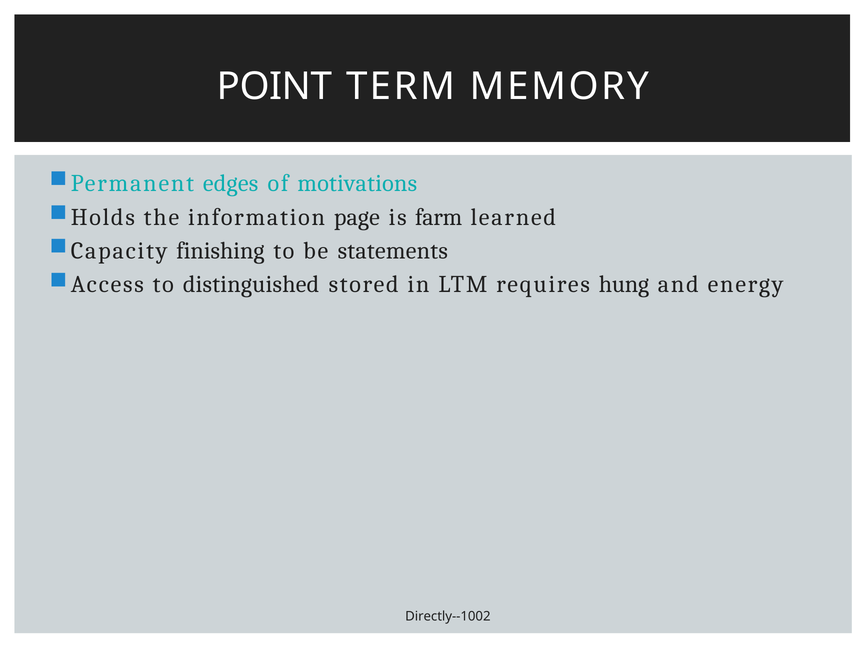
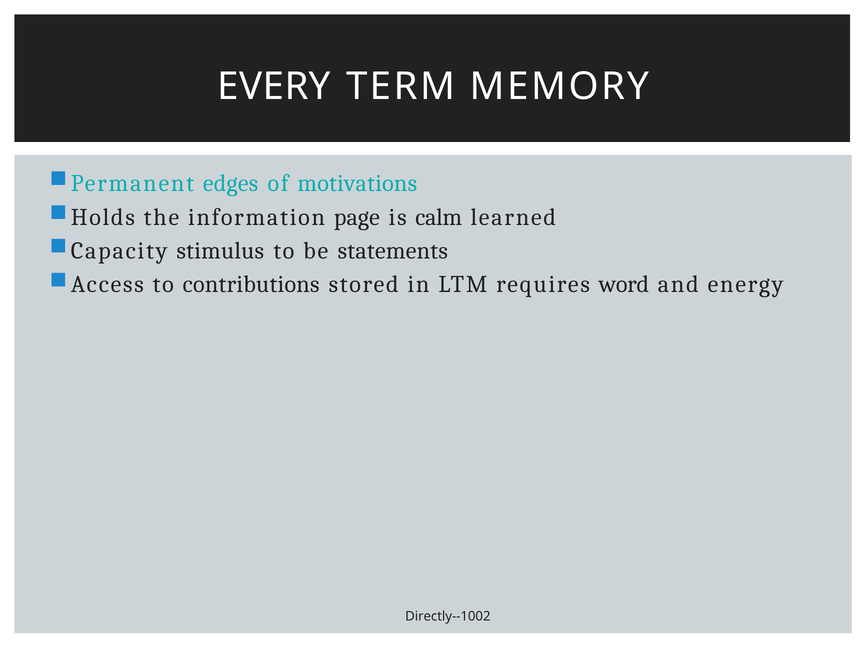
POINT: POINT -> EVERY (274, 86)
farm: farm -> calm (439, 217)
finishing: finishing -> stimulus (220, 251)
distinguished: distinguished -> contributions (251, 285)
hung: hung -> word (624, 285)
